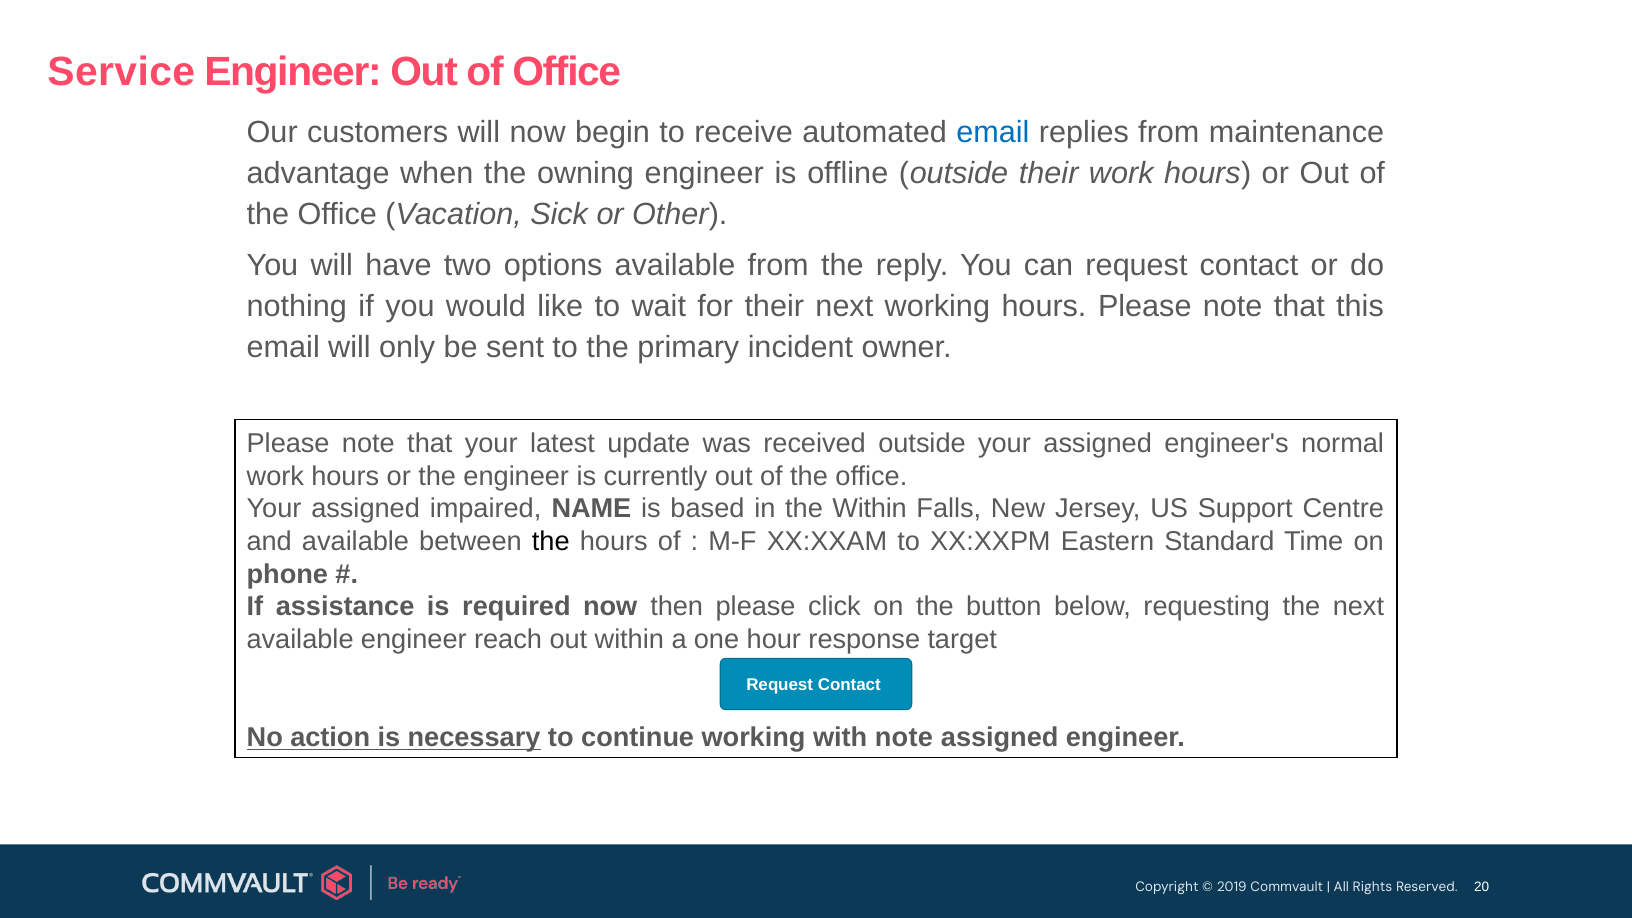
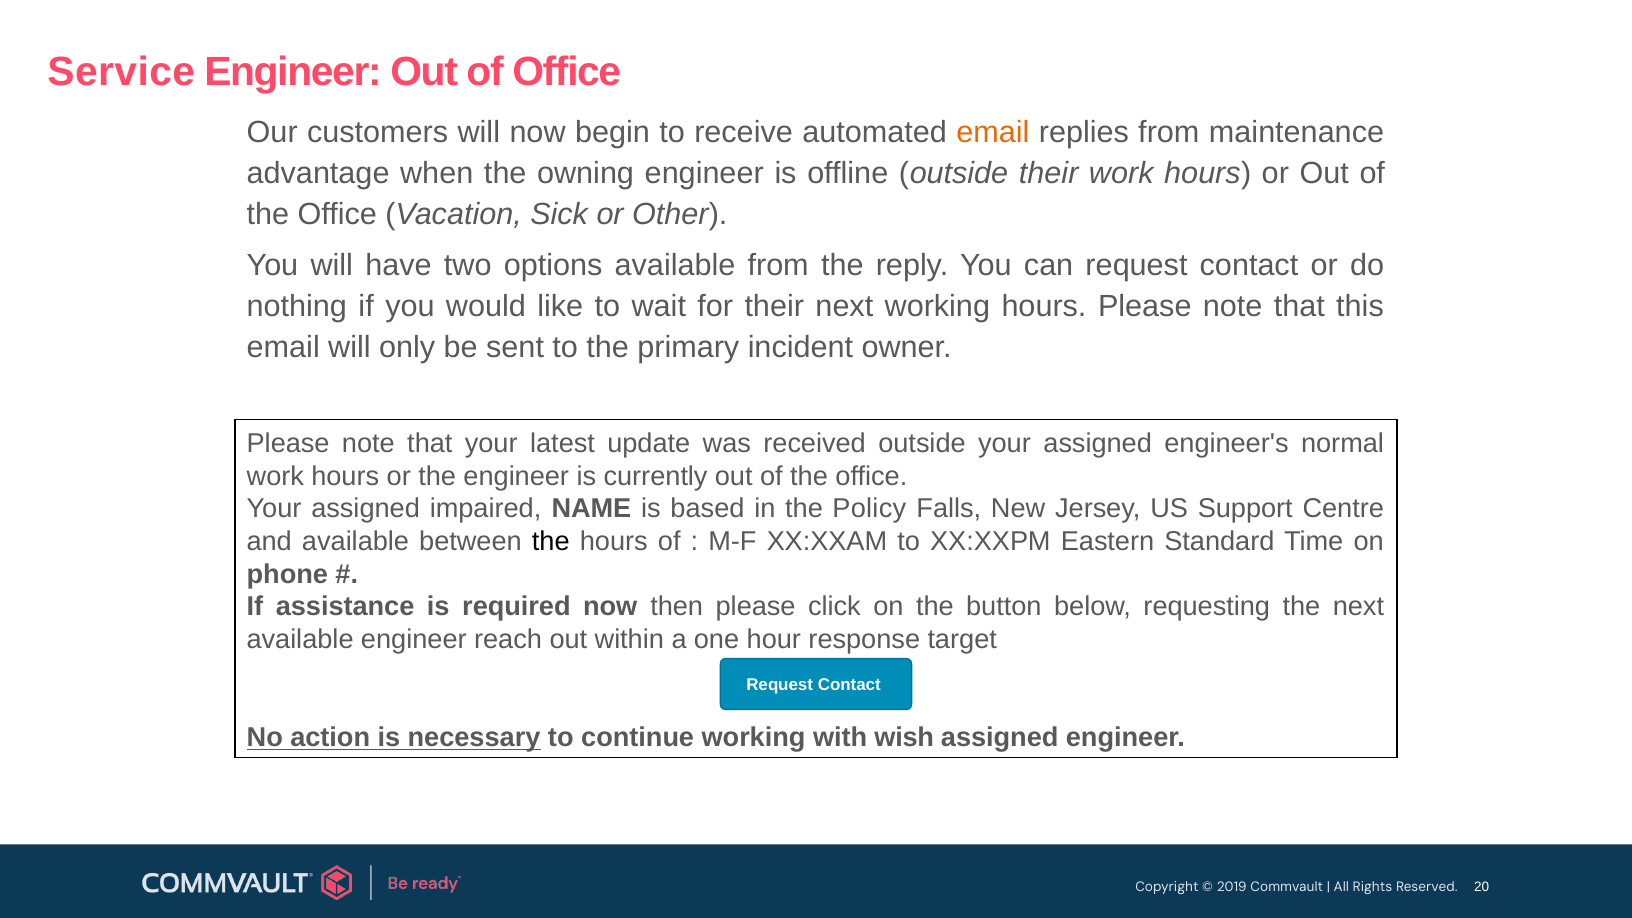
email colour: blue -> orange (993, 133)
the Within: Within -> Policy (869, 509)
with note: note -> wish (904, 737)
